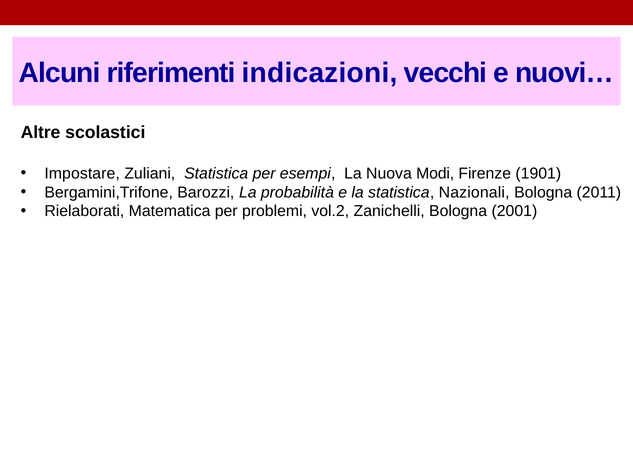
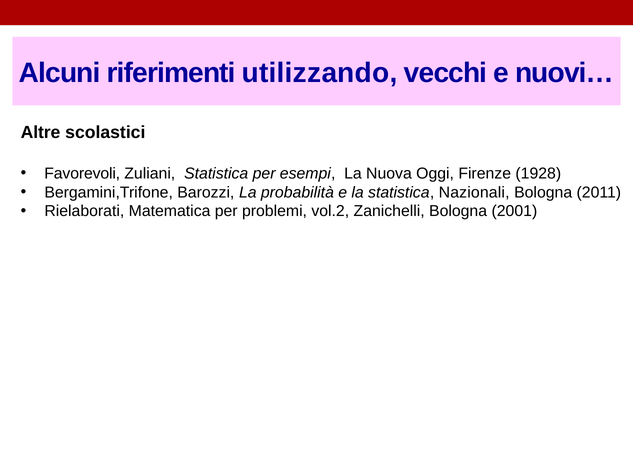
indicazioni: indicazioni -> utilizzando (320, 73)
Impostare: Impostare -> Favorevoli (82, 174)
Modi: Modi -> Oggi (435, 174)
1901: 1901 -> 1928 (538, 174)
